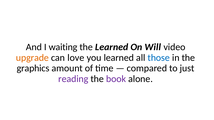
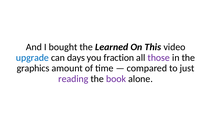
waiting: waiting -> bought (63, 47)
Will: Will -> This (153, 47)
upgrade colour: orange -> blue (32, 58)
love: love -> days (76, 58)
you learned: learned -> fraction (119, 58)
those colour: blue -> purple (159, 58)
